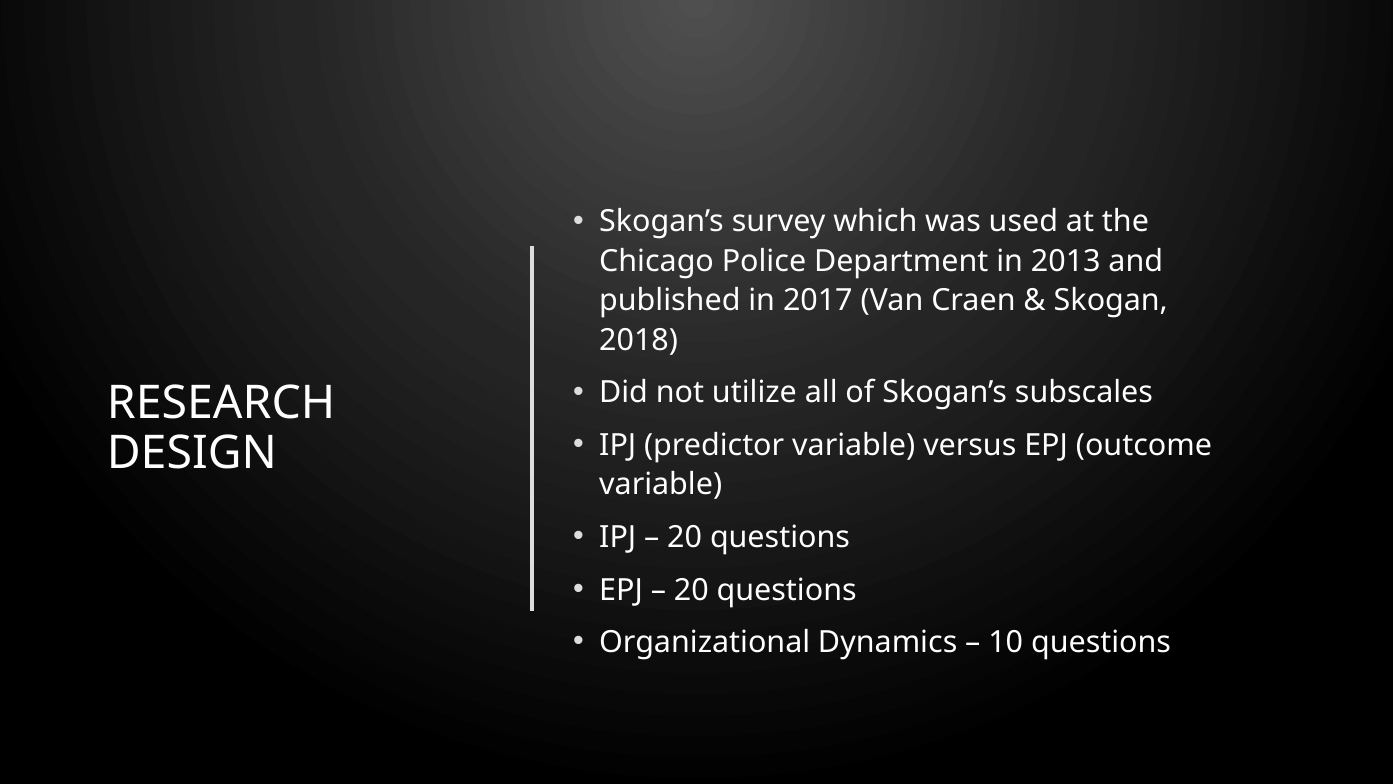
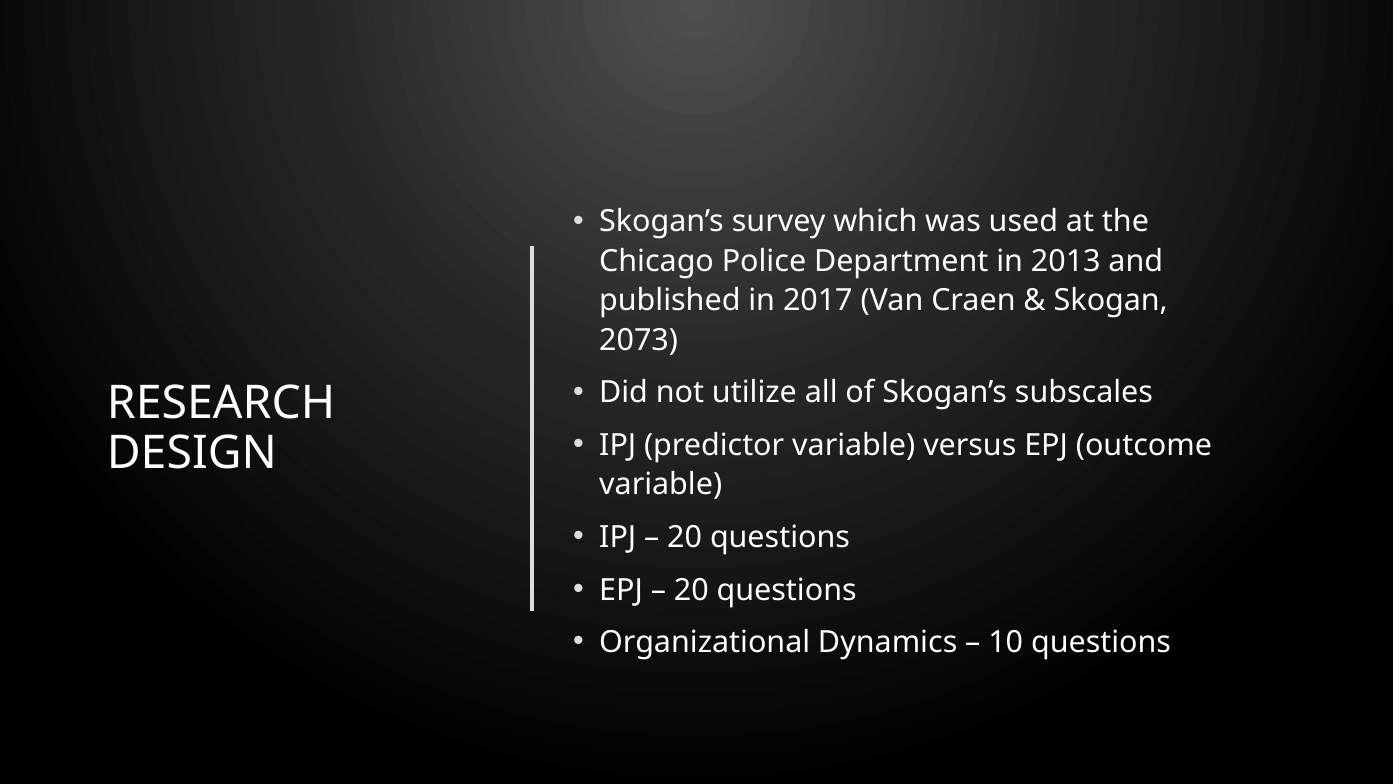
2018: 2018 -> 2073 (639, 340)
